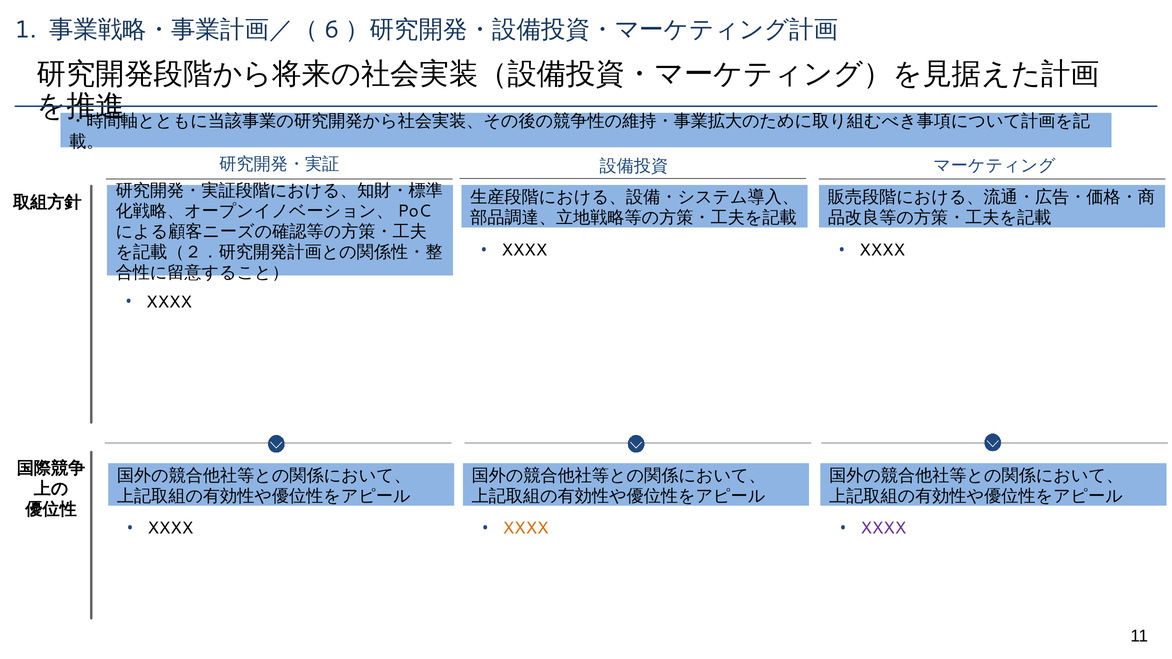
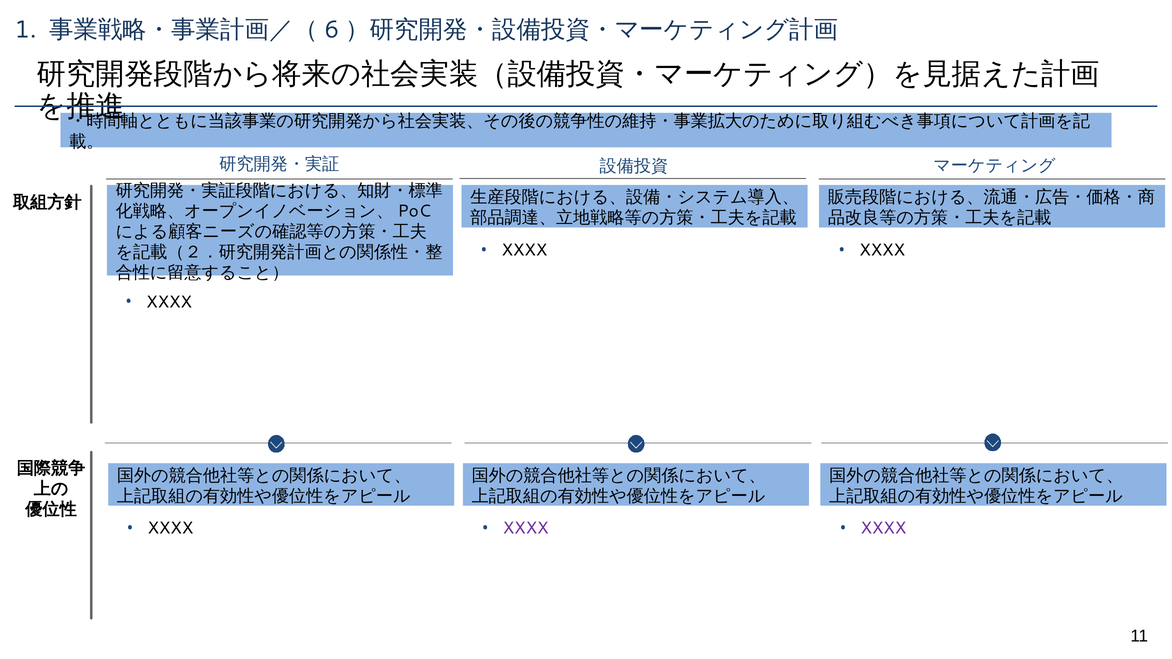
XXXX colour: orange -> purple (526, 529)
